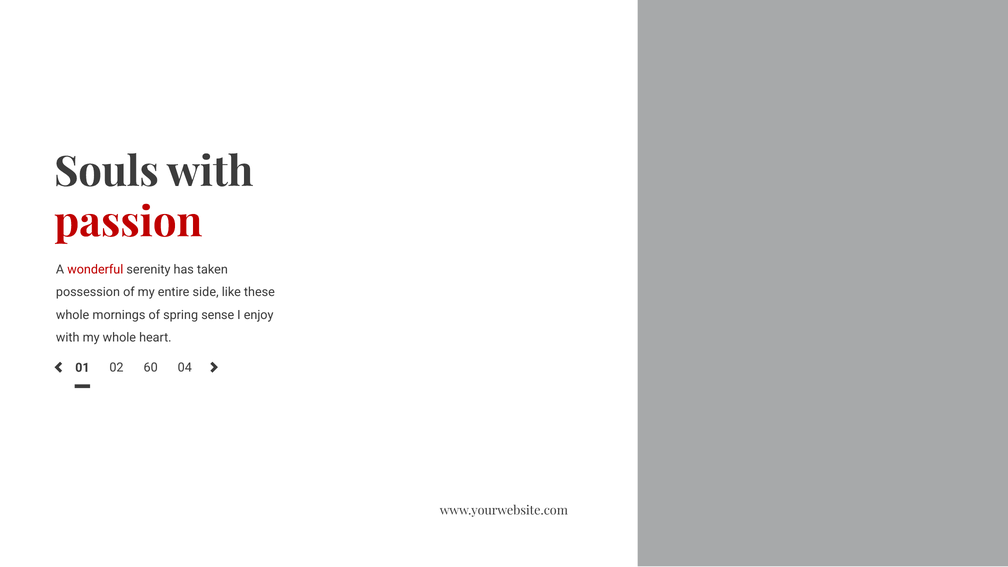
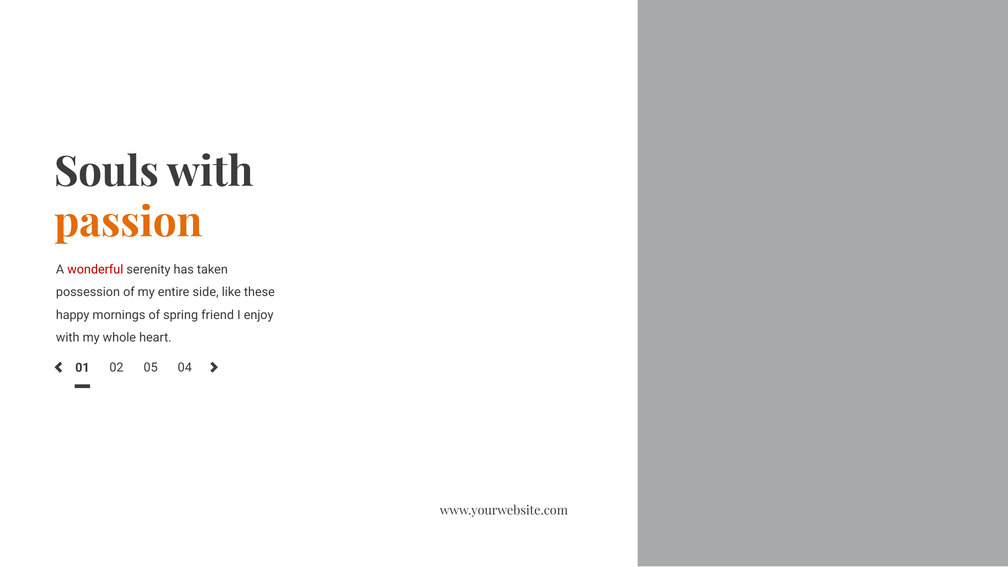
passion colour: red -> orange (128, 222)
whole: whole -> happy (73, 315)
sense: sense -> friend (218, 315)
60: 60 -> 05 (151, 368)
